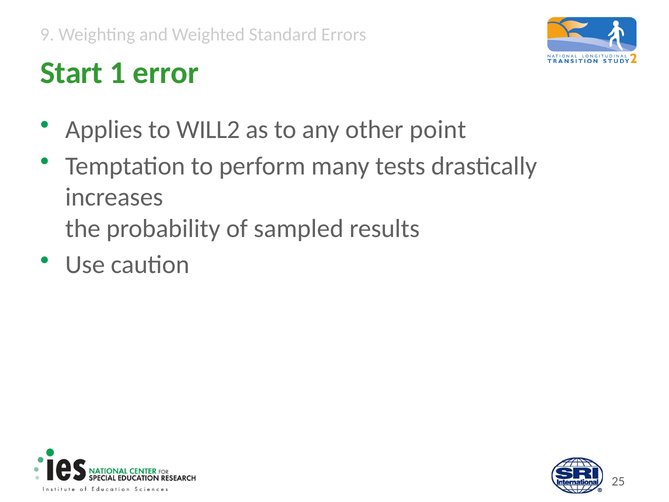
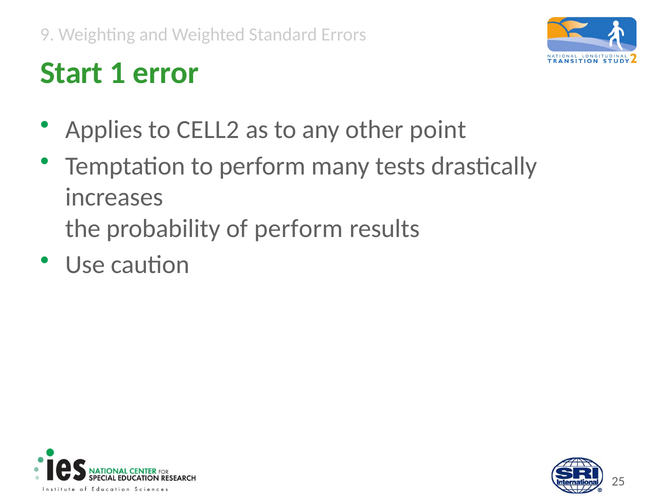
WILL2: WILL2 -> CELL2 (208, 129)
of sampled: sampled -> perform (299, 228)
